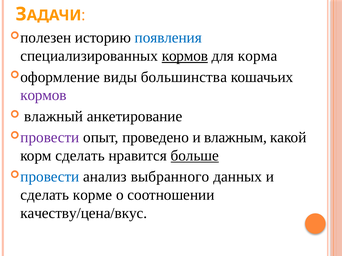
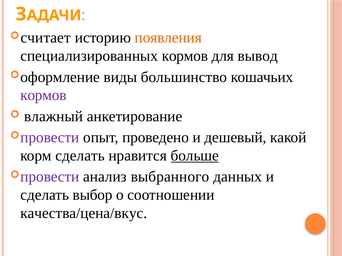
полезен: полезен -> считает (46, 38)
появления colour: blue -> orange (168, 38)
кормов underline: present -> none (185, 56)
корма: корма -> вывод (258, 56)
большинства: большинства -> большинство (184, 77)
влажным: влажным -> дешевый (235, 138)
провести colour: blue -> purple (50, 177)
корме: корме -> выбор (93, 195)
качеству/цена/вкус: качеству/цена/вкус -> качества/цена/вкус (84, 214)
